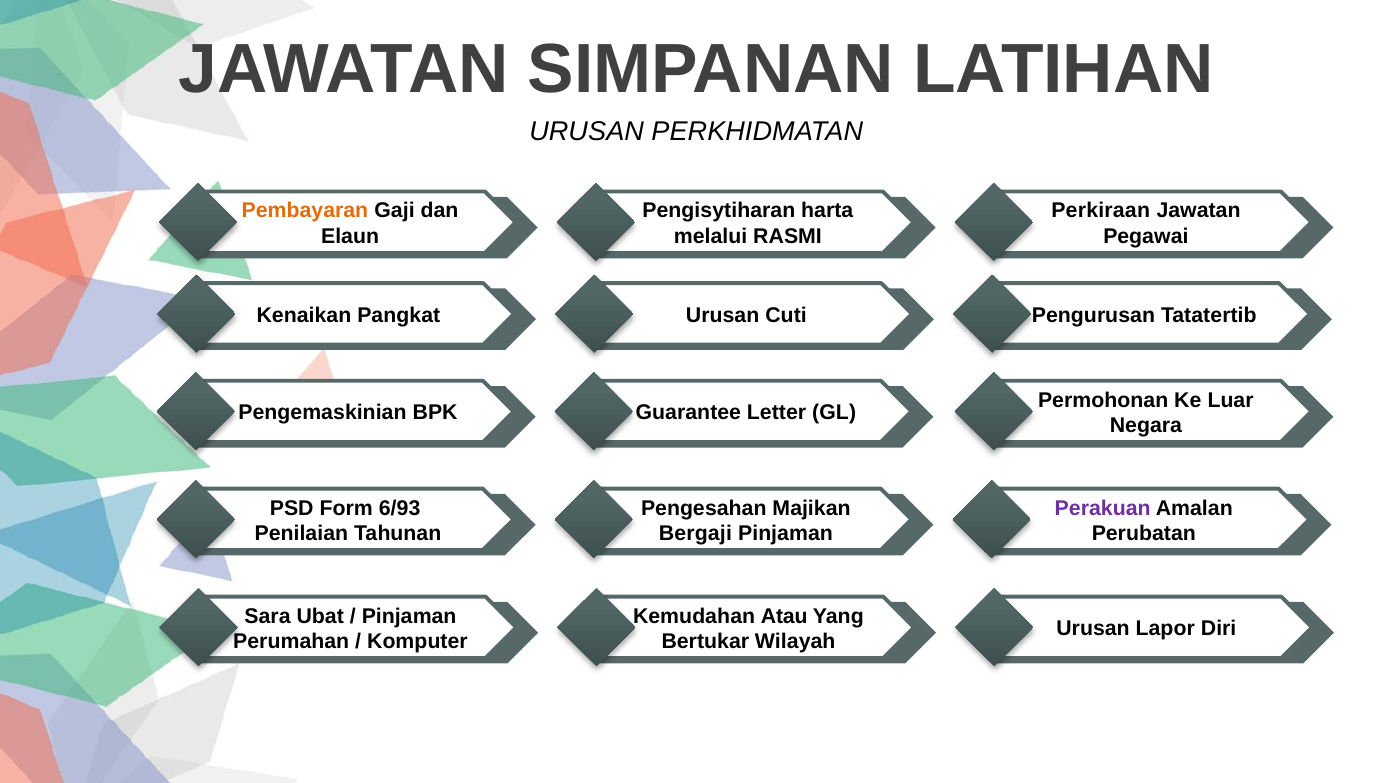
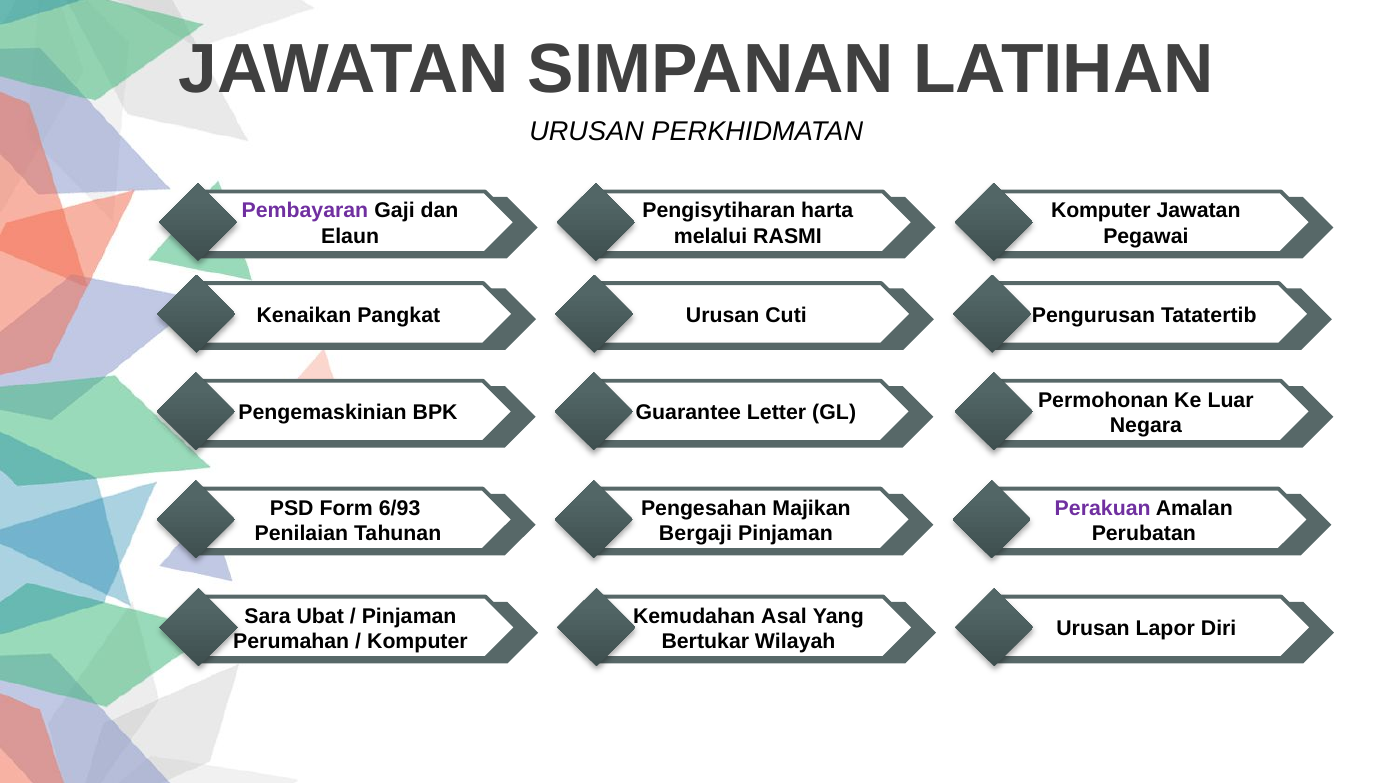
Pembayaran colour: orange -> purple (305, 211)
Perkiraan: Perkiraan -> Komputer (1101, 211)
Atau: Atau -> Asal (784, 617)
